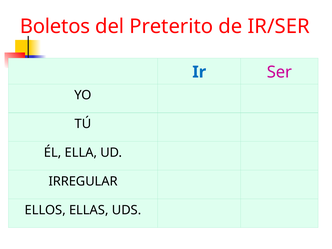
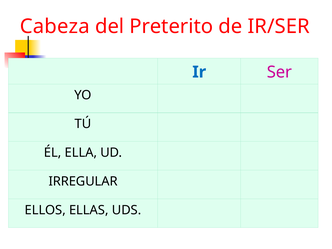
Boletos: Boletos -> Cabeza (55, 26)
